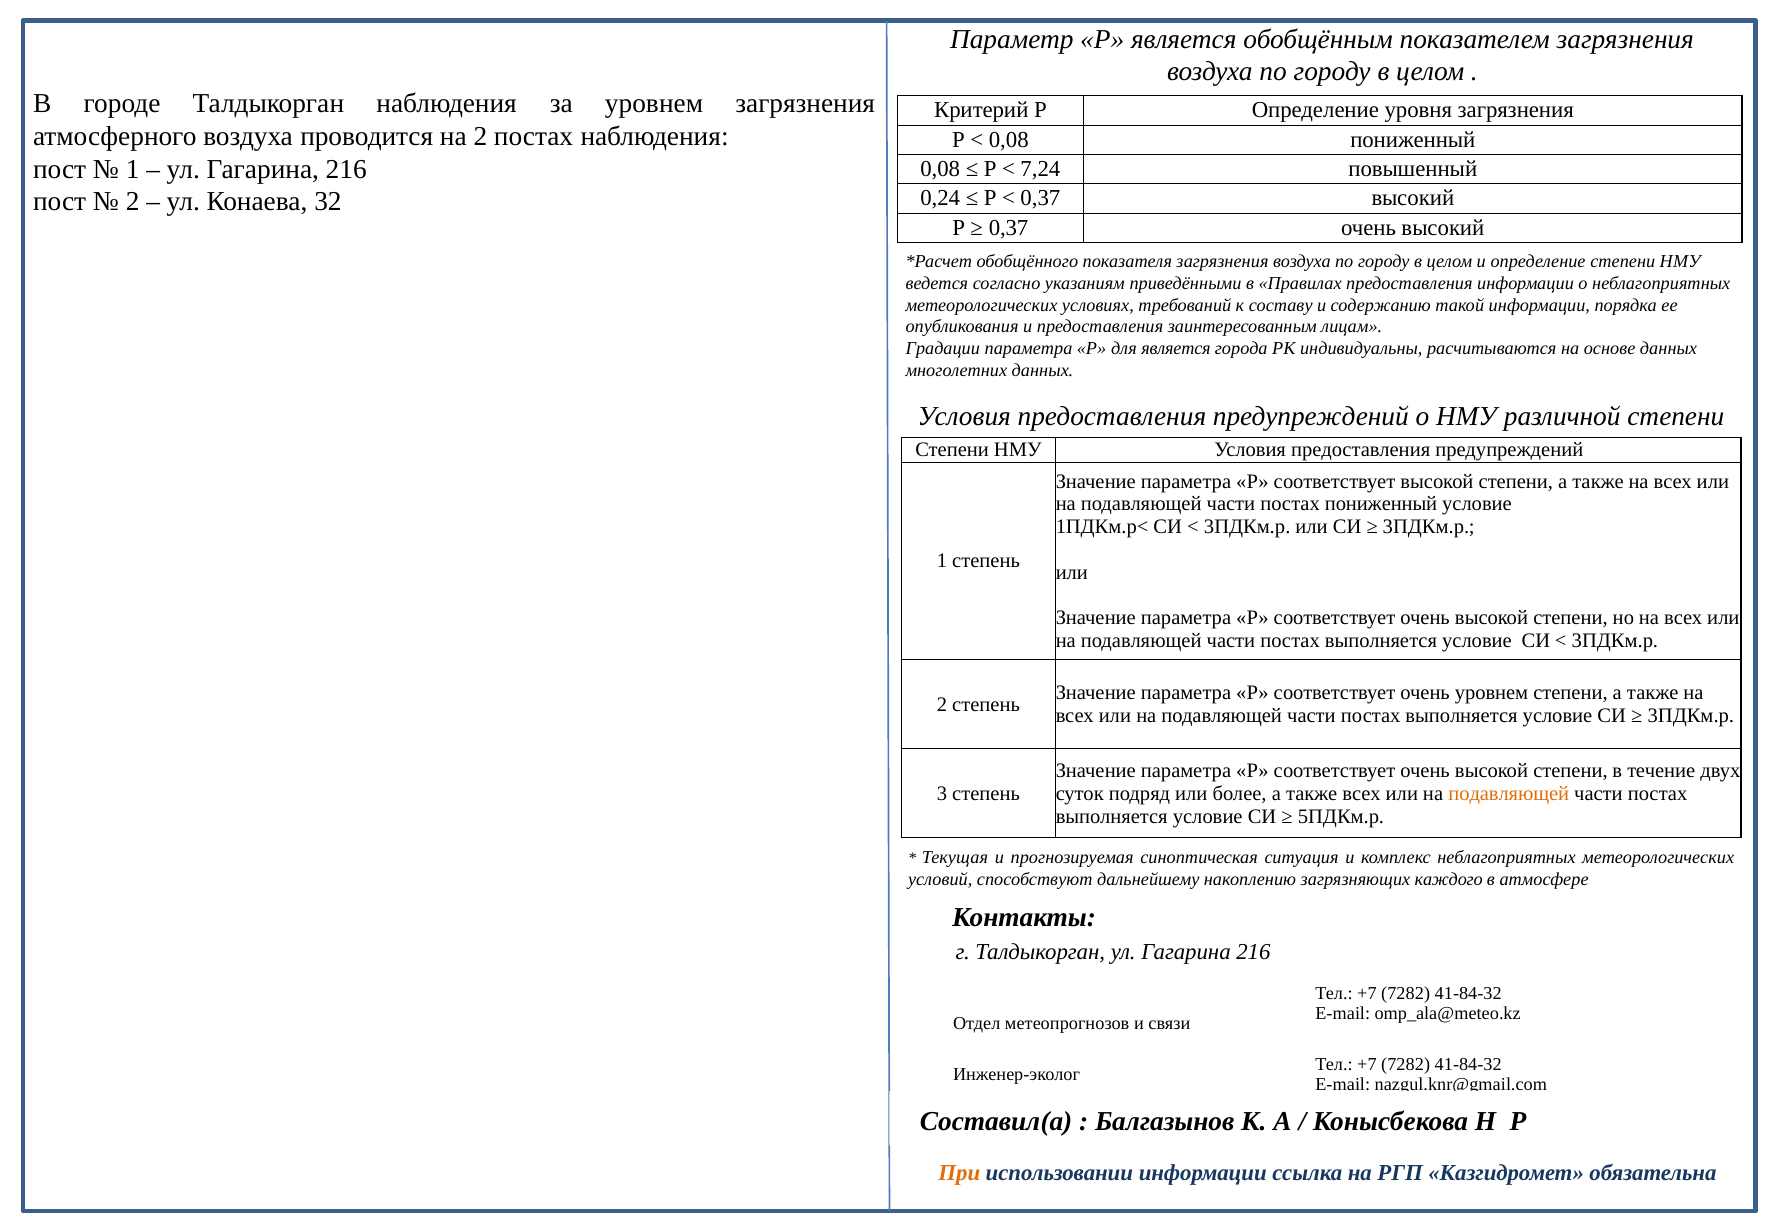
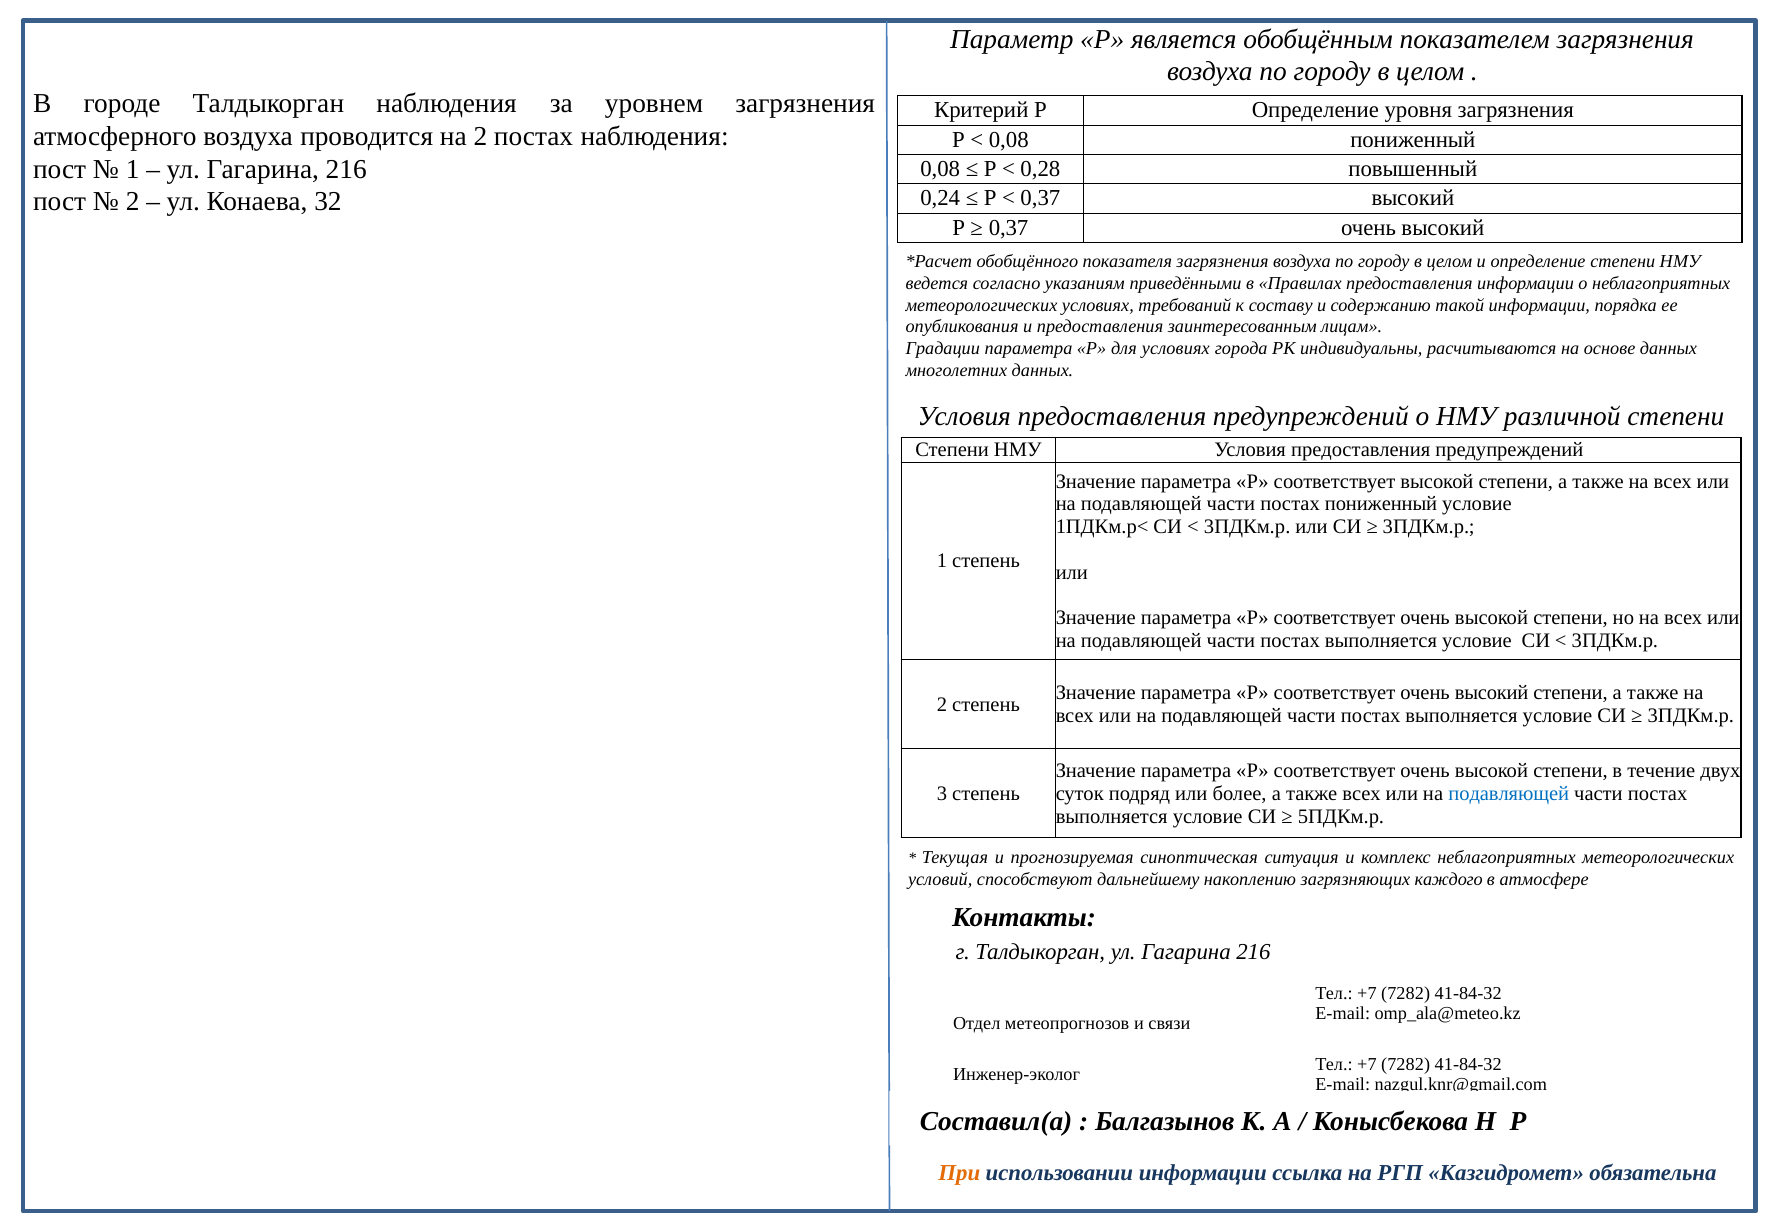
7,24: 7,24 -> 0,28 (1040, 169)
для является: является -> условиях (1176, 349)
соответствует очень уровнем: уровнем -> высокий (1492, 693)
подавляющей colour: orange -> blue (1509, 793)
